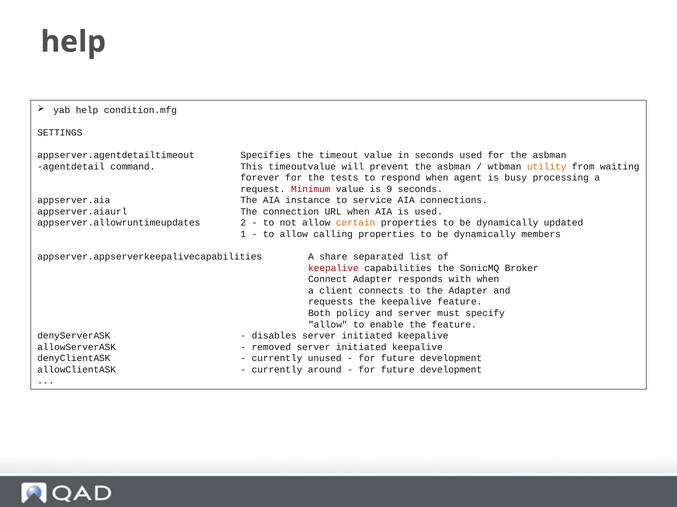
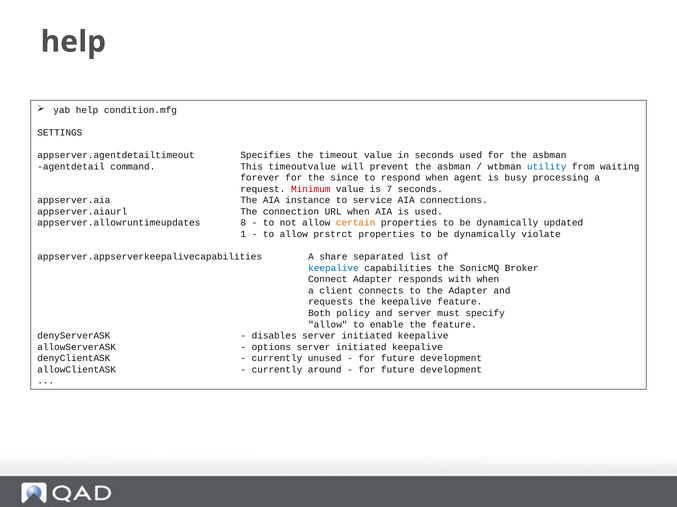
utility colour: orange -> blue (547, 167)
tests: tests -> since (344, 178)
9: 9 -> 7 (389, 189)
2: 2 -> 8 (243, 223)
calling: calling -> prstrct (333, 234)
members: members -> violate (541, 234)
keepalive colour: red -> blue (333, 268)
removed: removed -> options (271, 347)
